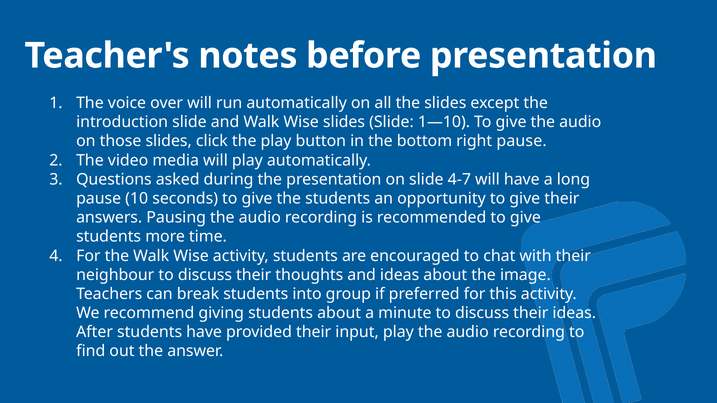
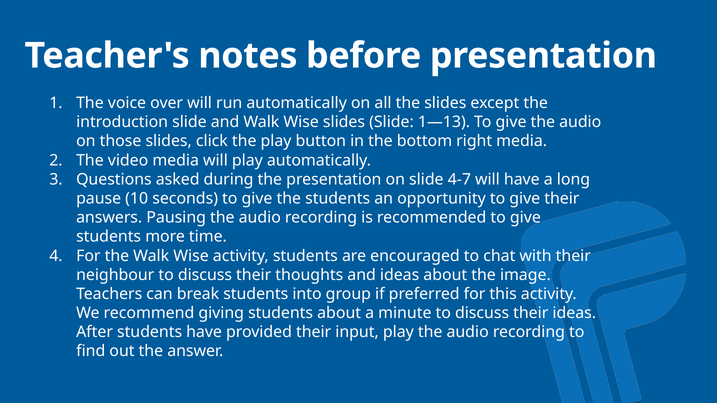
1—10: 1—10 -> 1—13 (444, 122)
right pause: pause -> media (522, 141)
